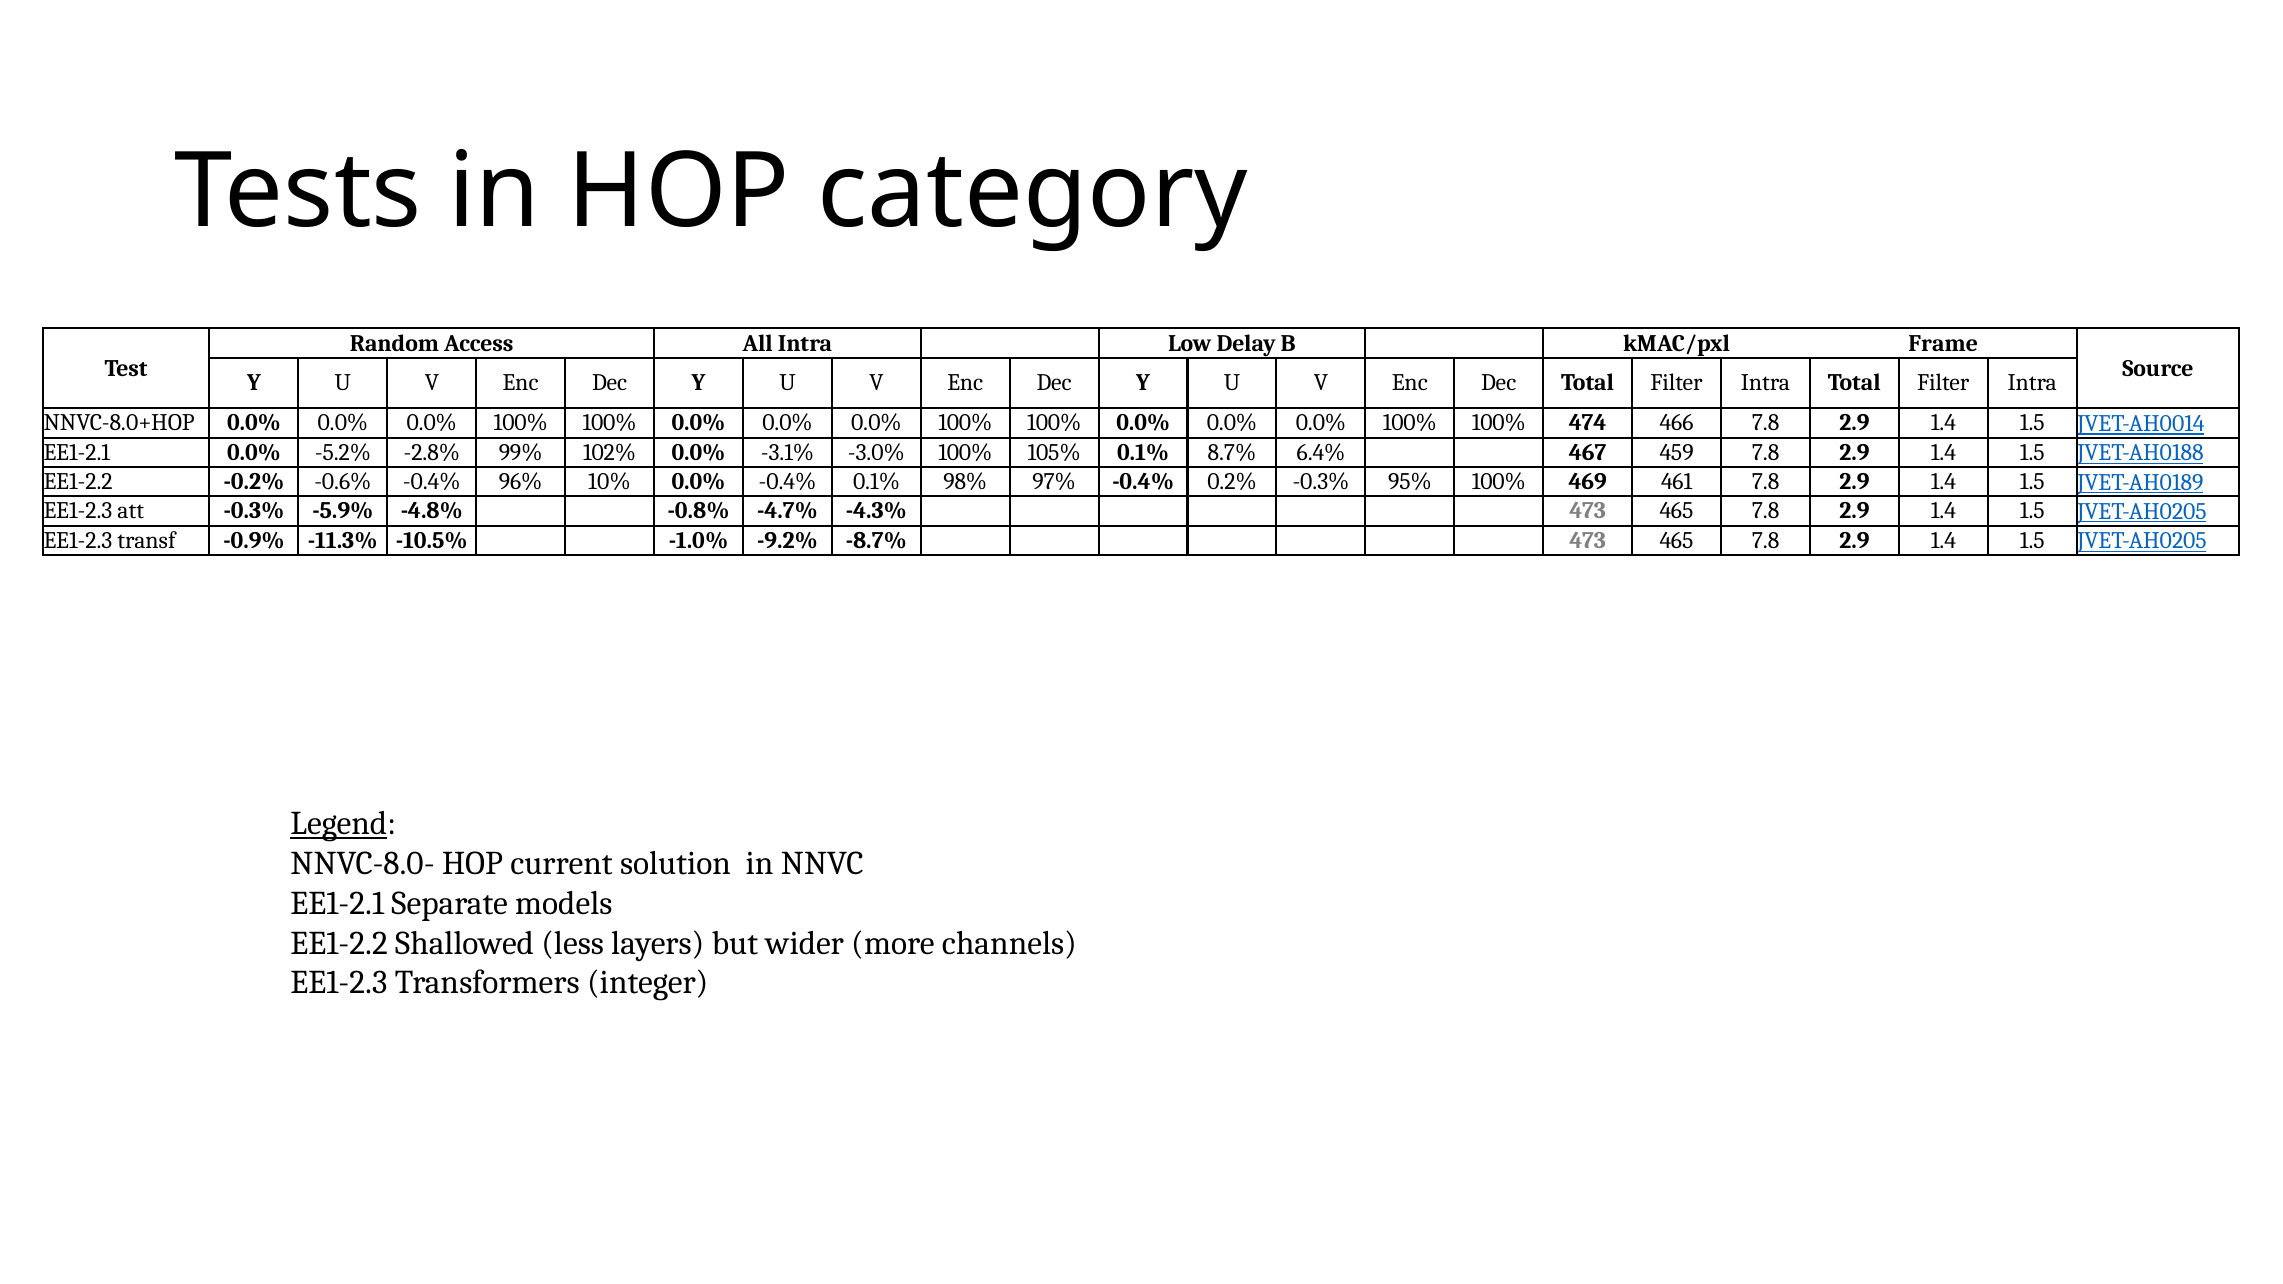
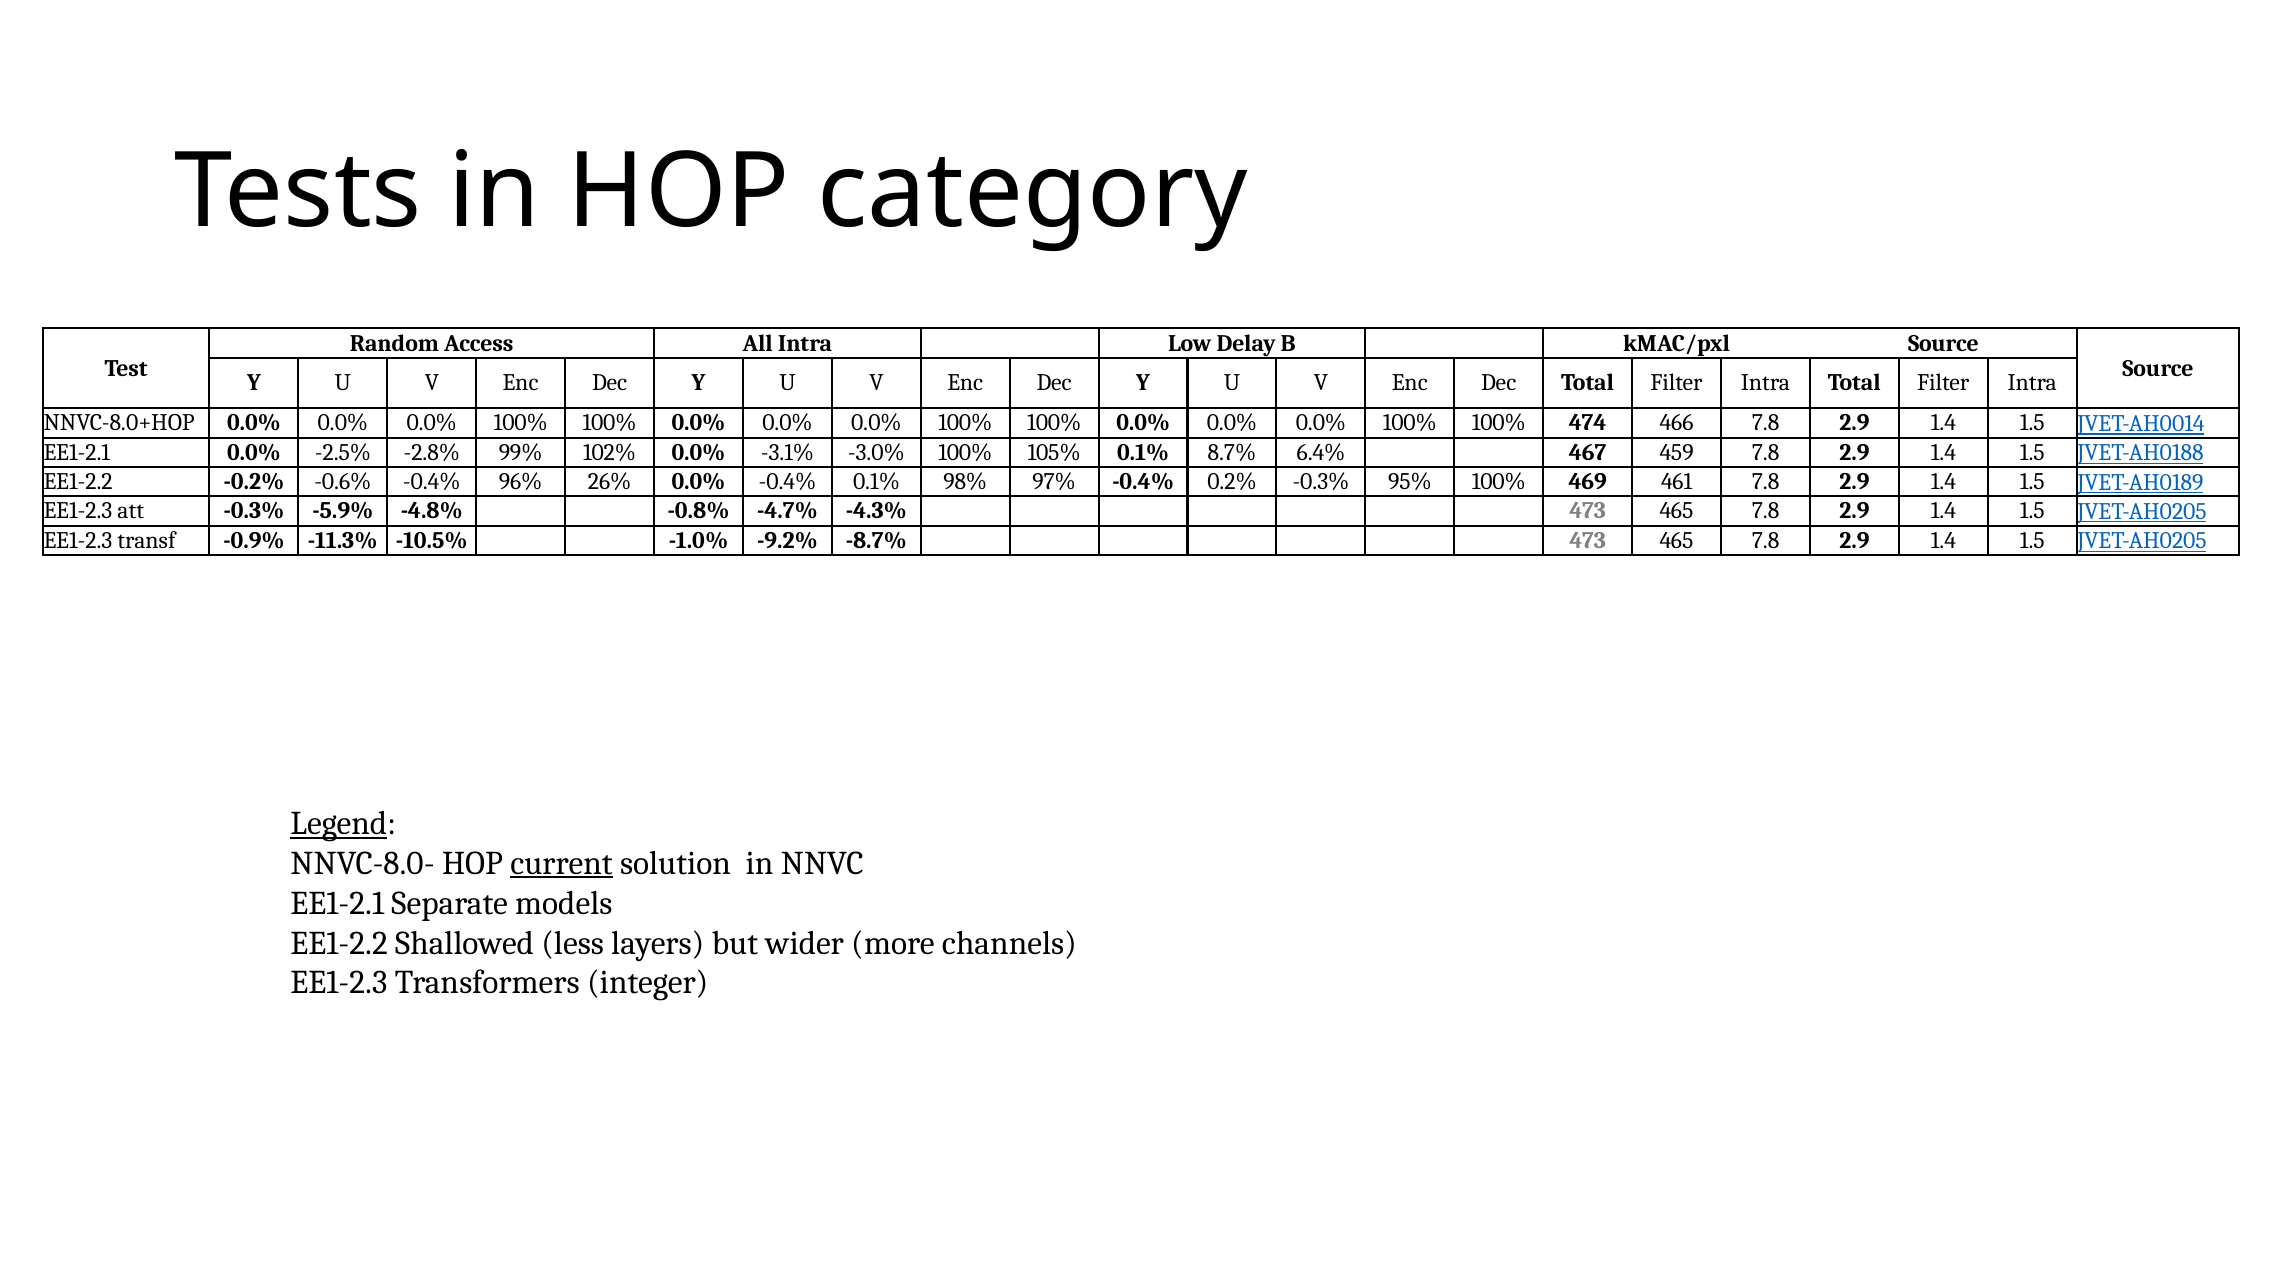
kMAC/pxl Frame: Frame -> Source (1943, 343)
-5.2%: -5.2% -> -2.5% (343, 452)
10%: 10% -> 26% (610, 482)
current underline: none -> present (561, 863)
